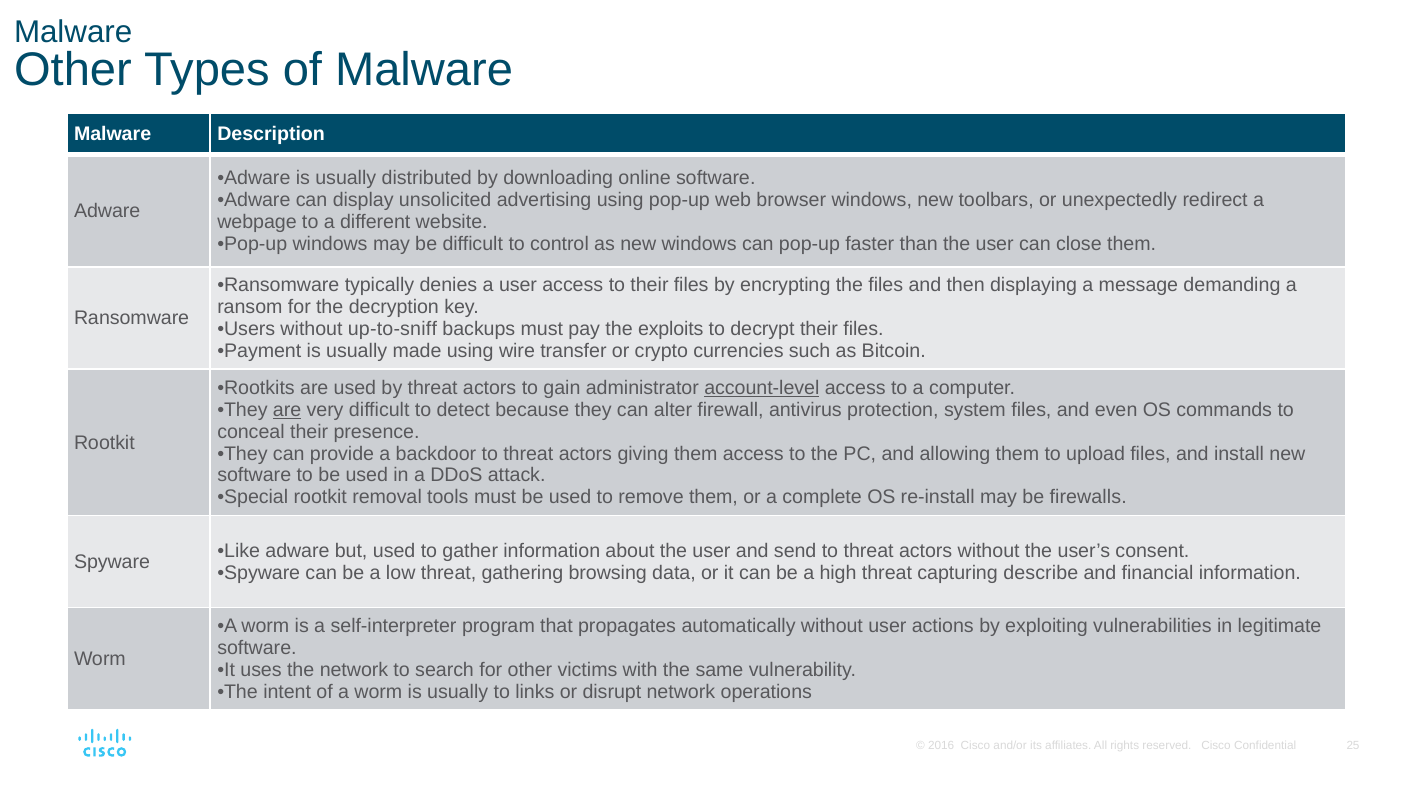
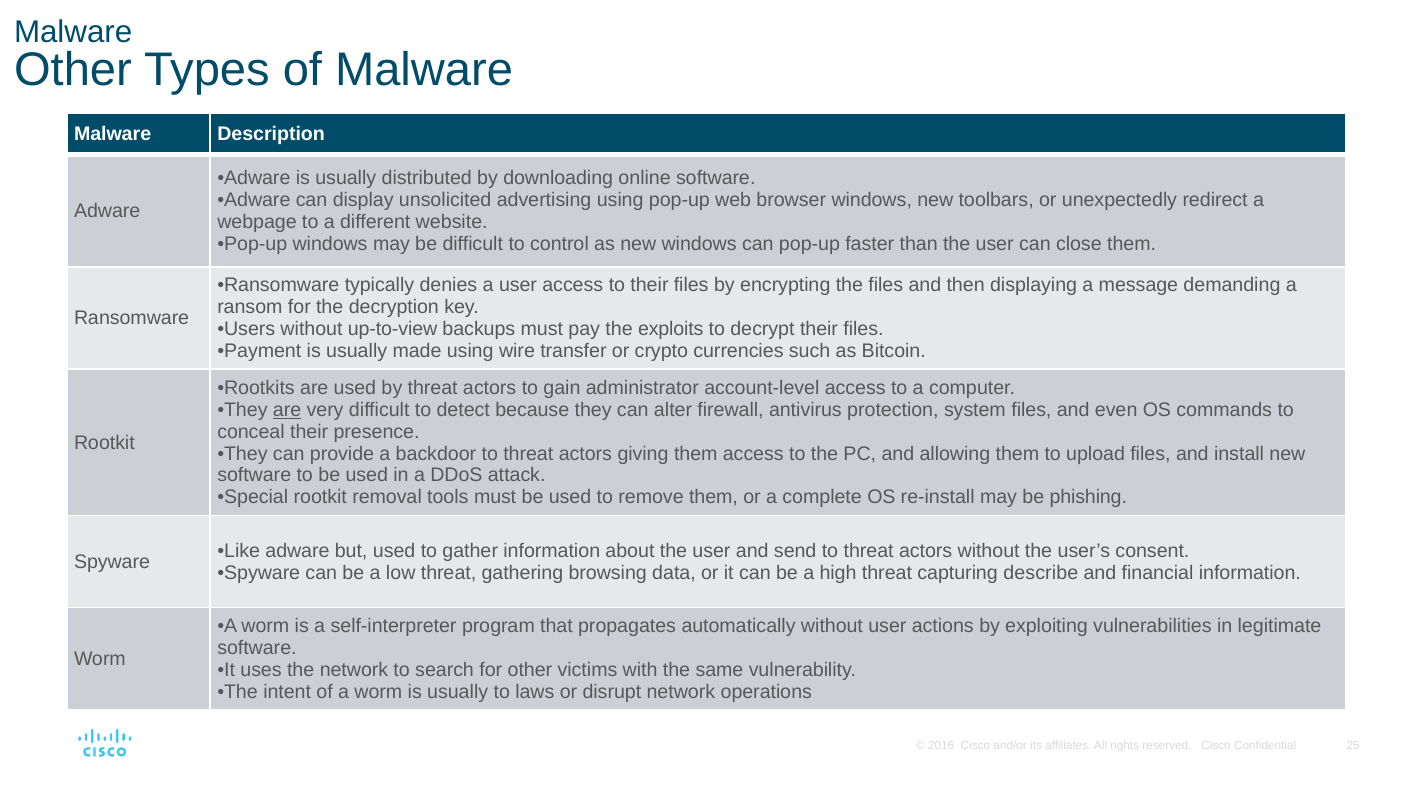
up-to-sniff: up-to-sniff -> up-to-view (393, 329)
account-level underline: present -> none (762, 388)
firewalls: firewalls -> phishing (1088, 497)
links: links -> laws (535, 692)
